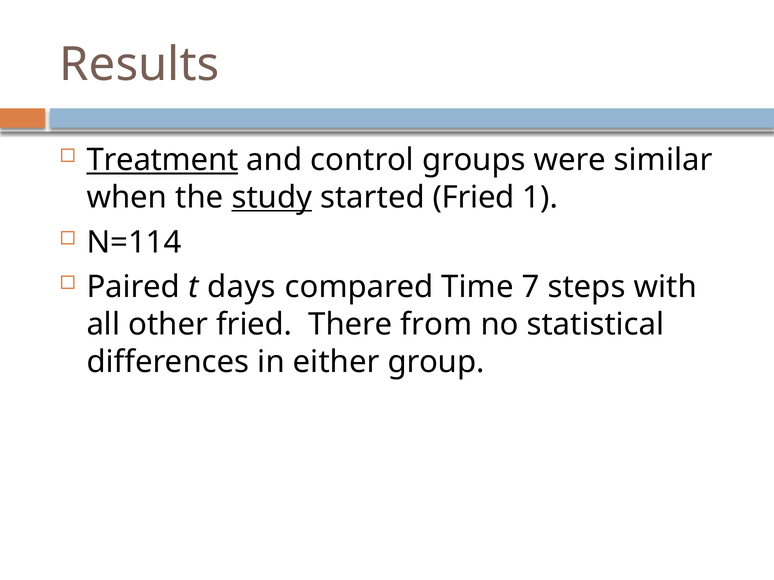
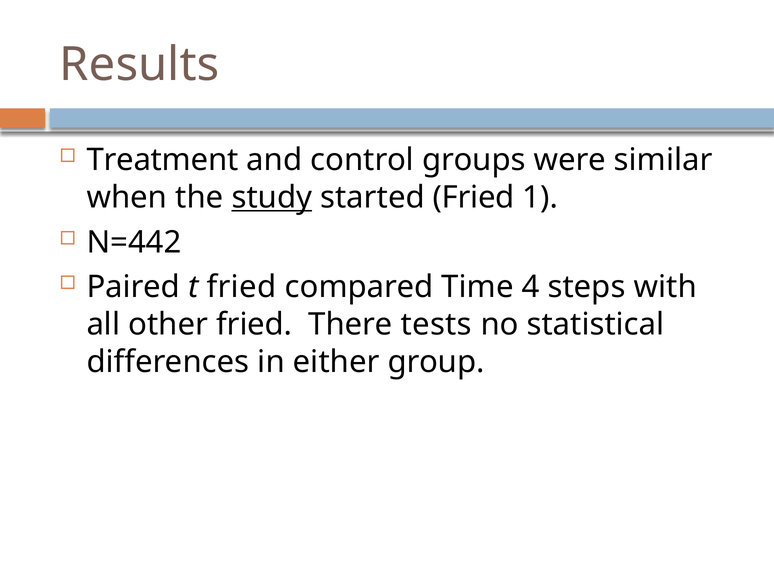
Treatment underline: present -> none (163, 160)
N=114: N=114 -> N=442 (134, 243)
t days: days -> fried (242, 287)
7: 7 -> 4 (531, 287)
from: from -> tests (436, 325)
